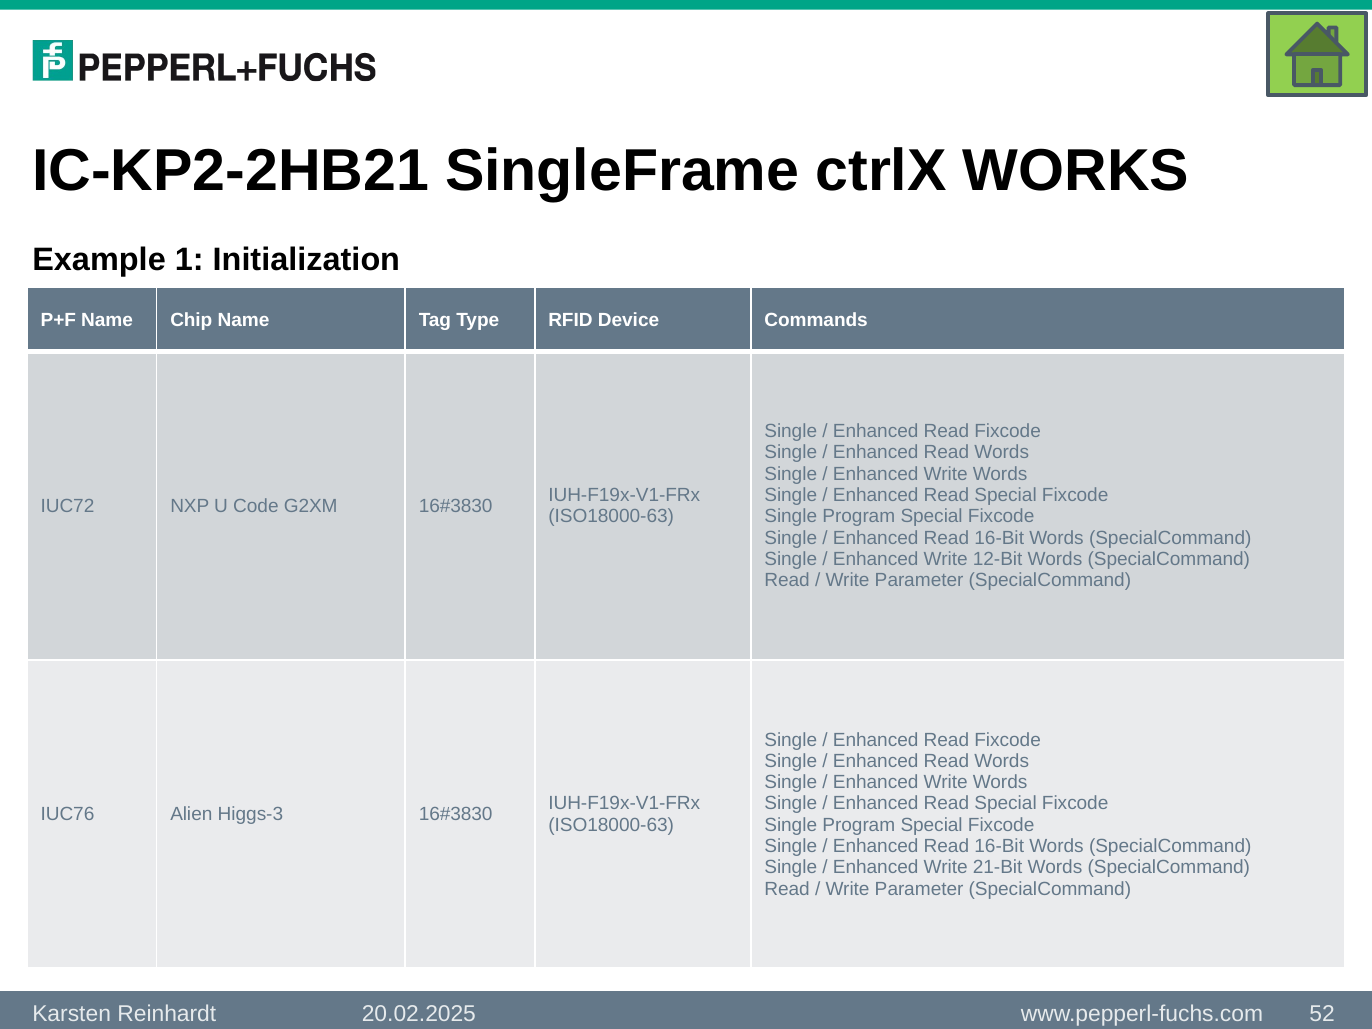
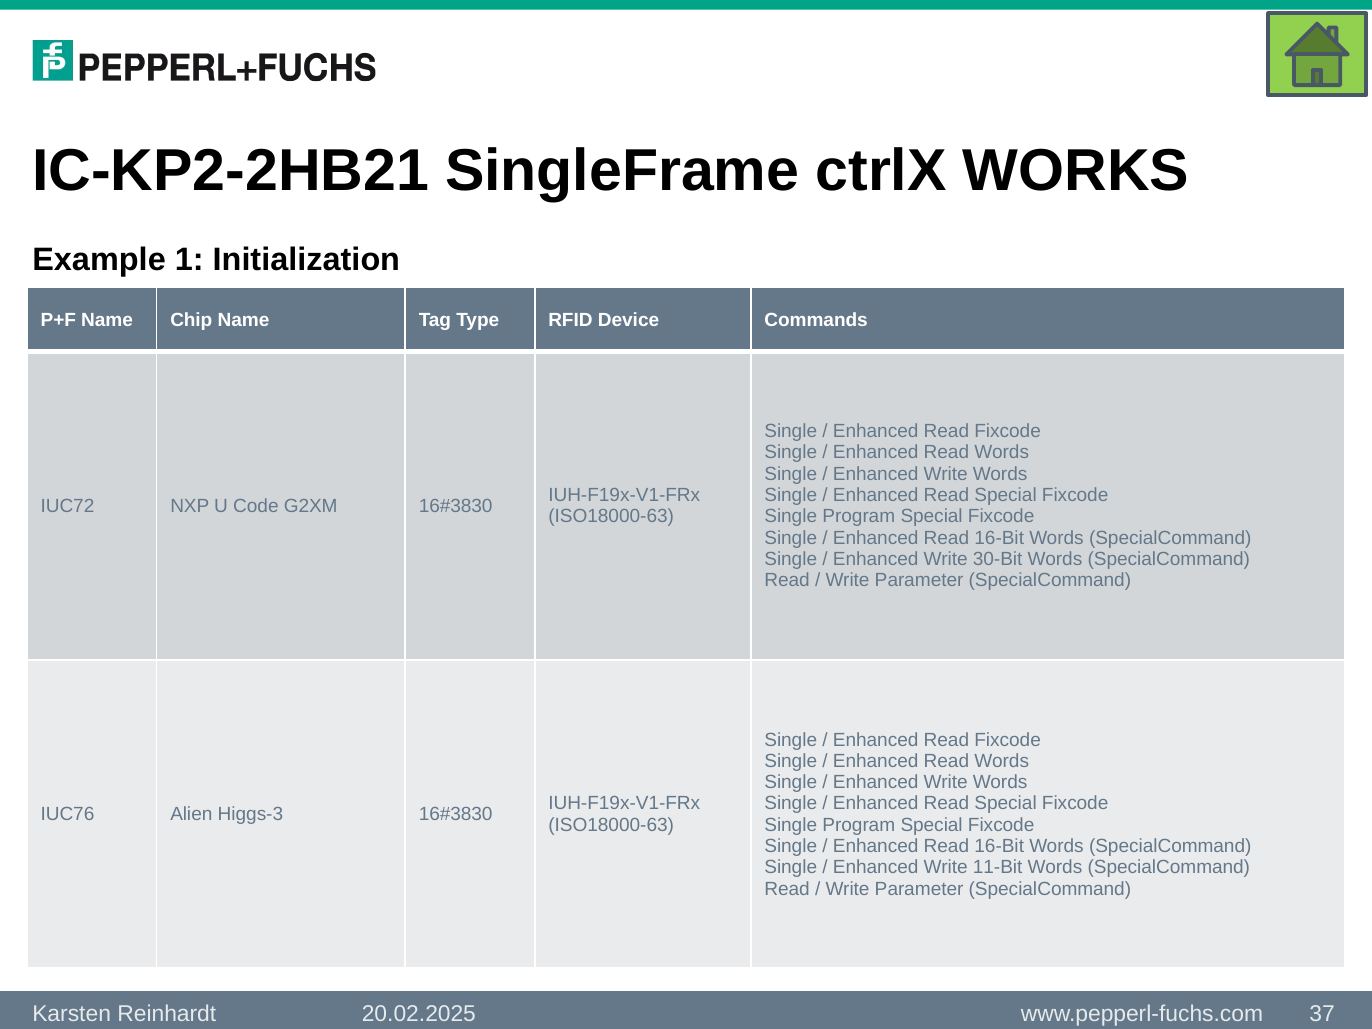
12-Bit: 12-Bit -> 30-Bit (998, 559)
21-Bit: 21-Bit -> 11-Bit (998, 867)
52: 52 -> 37 (1322, 1014)
